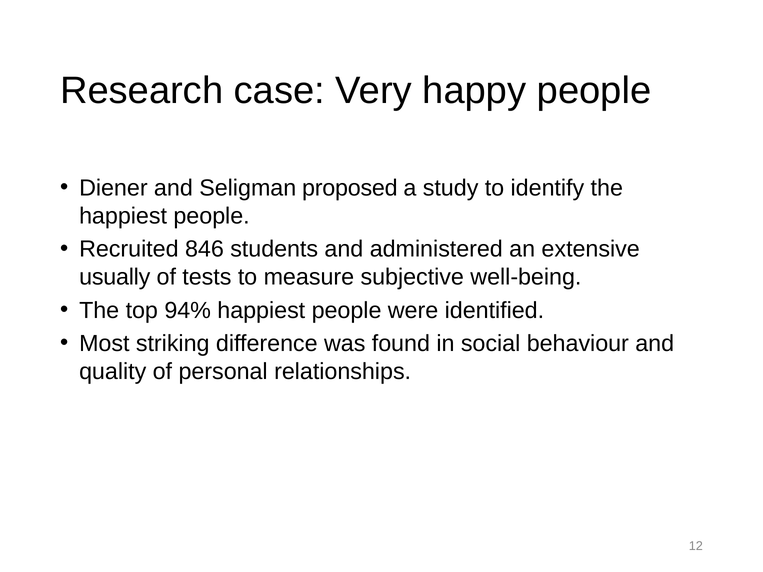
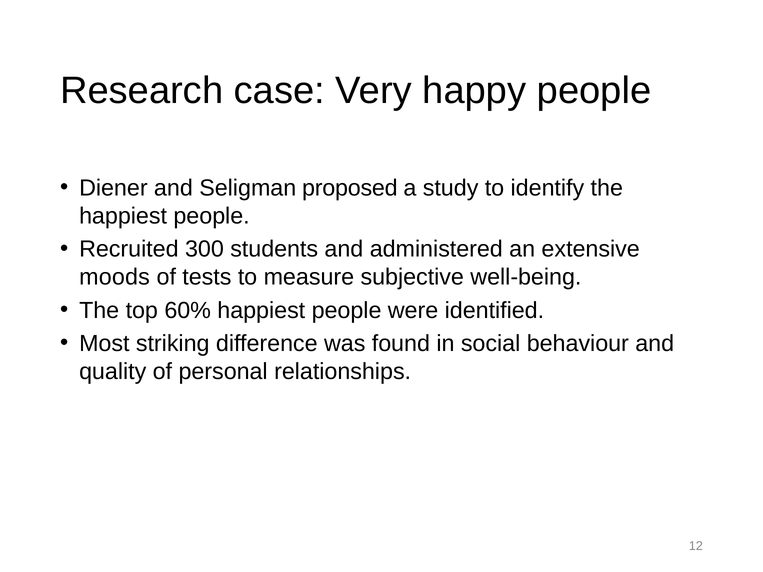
846: 846 -> 300 (204, 249)
usually: usually -> moods (115, 277)
94%: 94% -> 60% (188, 310)
